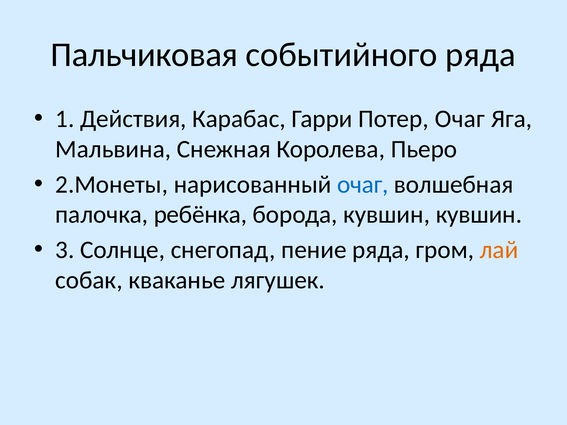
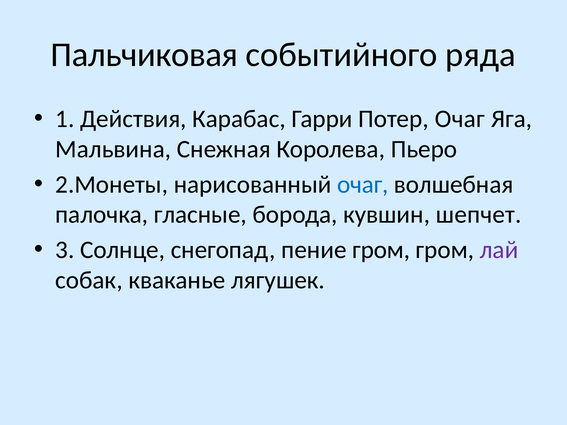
ребёнка: ребёнка -> гласные (200, 215)
кувшин кувшин: кувшин -> шепчет (479, 215)
пение ряда: ряда -> гром (381, 250)
лай colour: orange -> purple (499, 250)
